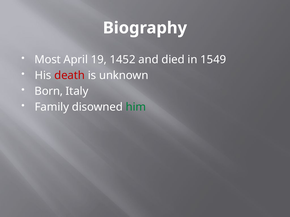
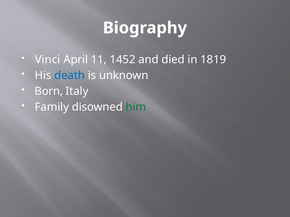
Most: Most -> Vinci (48, 60)
19: 19 -> 11 (99, 60)
1549: 1549 -> 1819 (213, 60)
death colour: red -> blue (70, 76)
